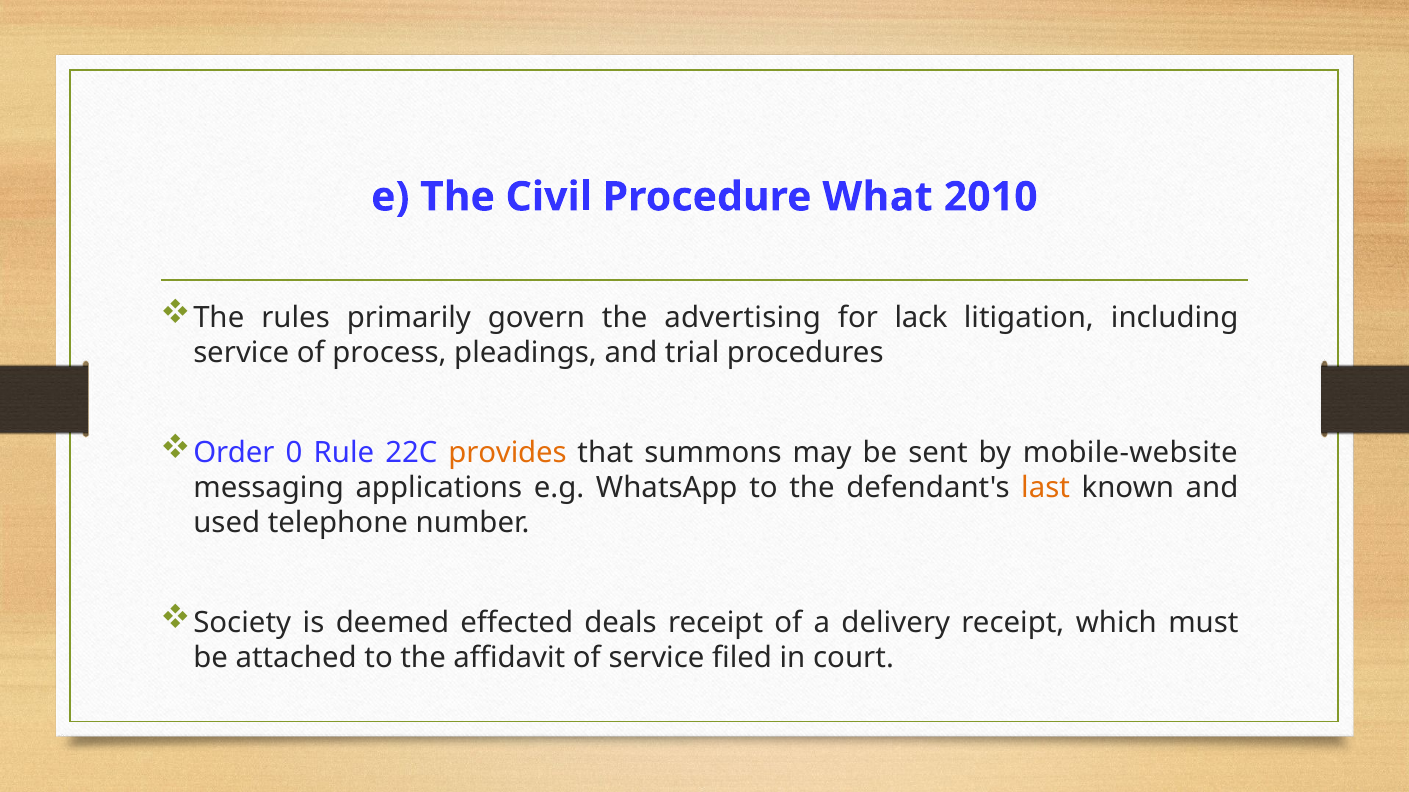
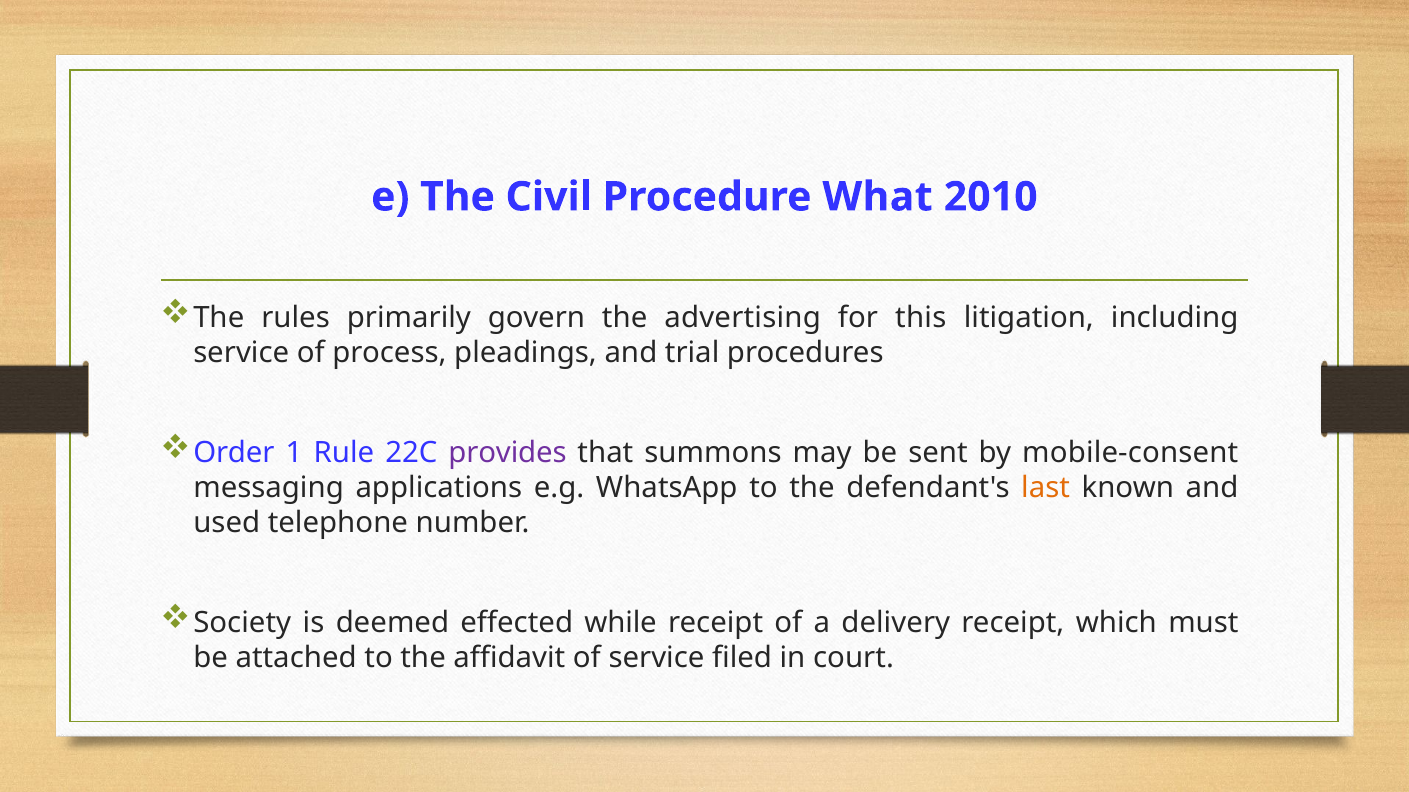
lack: lack -> this (921, 318)
0: 0 -> 1 (294, 453)
provides colour: orange -> purple (508, 453)
mobile-website: mobile-website -> mobile-consent (1130, 453)
deals: deals -> while (621, 623)
